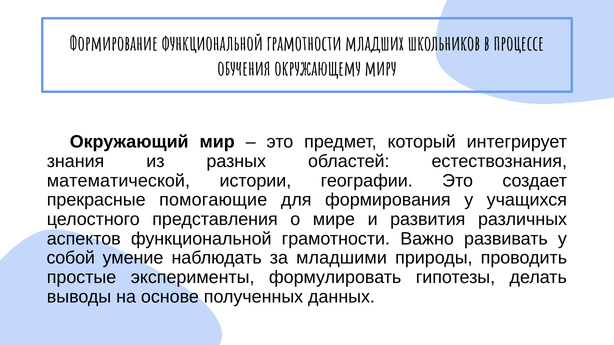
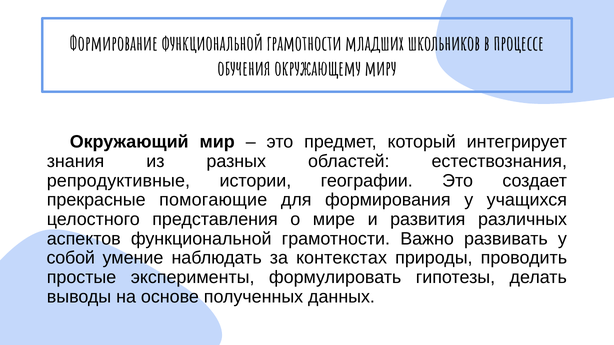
математической: математической -> репродуктивные (118, 181)
младшими: младшими -> контекстах (342, 258)
